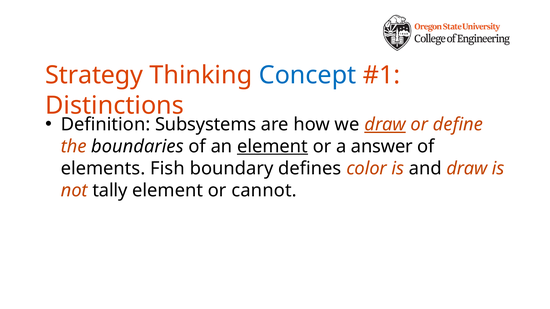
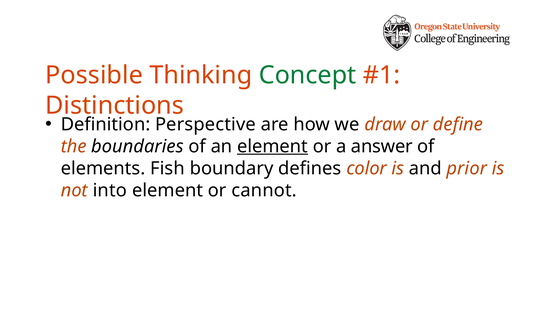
Strategy: Strategy -> Possible (94, 75)
Concept colour: blue -> green (308, 75)
Subsystems: Subsystems -> Perspective (205, 125)
draw underline: present -> none (385, 125)
and draw: draw -> prior (467, 169)
tally: tally -> into (110, 191)
